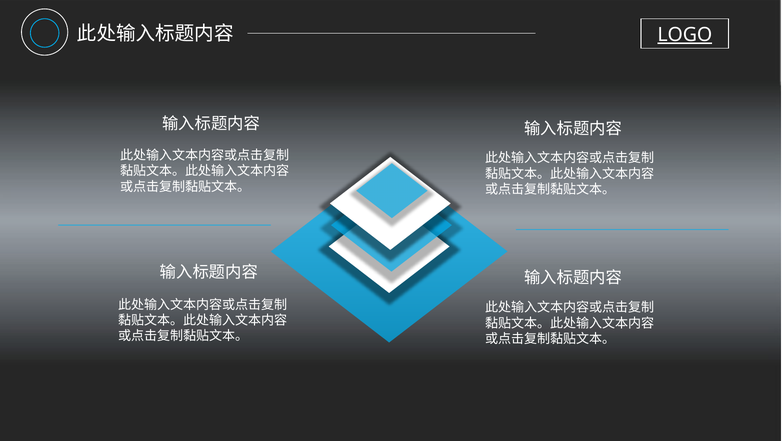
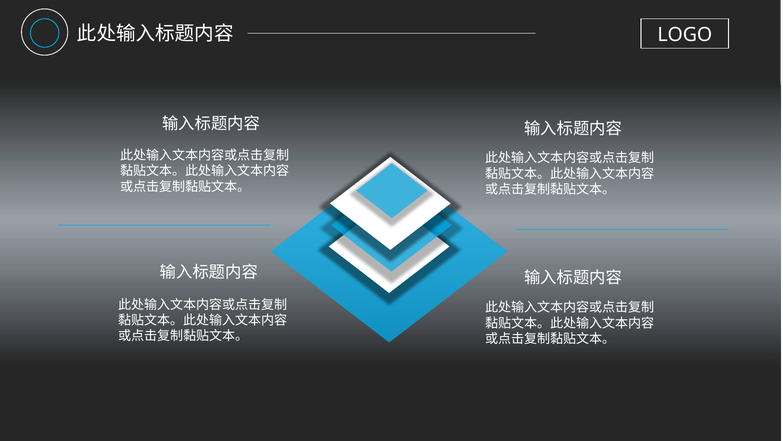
LOGO underline: present -> none (685, 35)
